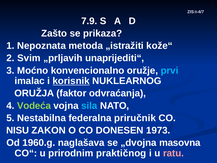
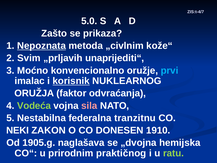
7.9: 7.9 -> 5.0 (89, 21)
Nepoznata underline: none -> present (42, 46)
„istražiti: „istražiti -> „civlnim (125, 46)
sila colour: light blue -> pink (89, 106)
priručnik: priručnik -> tranzitnu (135, 118)
NISU: NISU -> NEKI (18, 130)
1973: 1973 -> 1910 (158, 130)
1960.g: 1960.g -> 1905.g (39, 143)
masovna: masovna -> hemijska (180, 143)
ratu colour: pink -> light green (173, 153)
